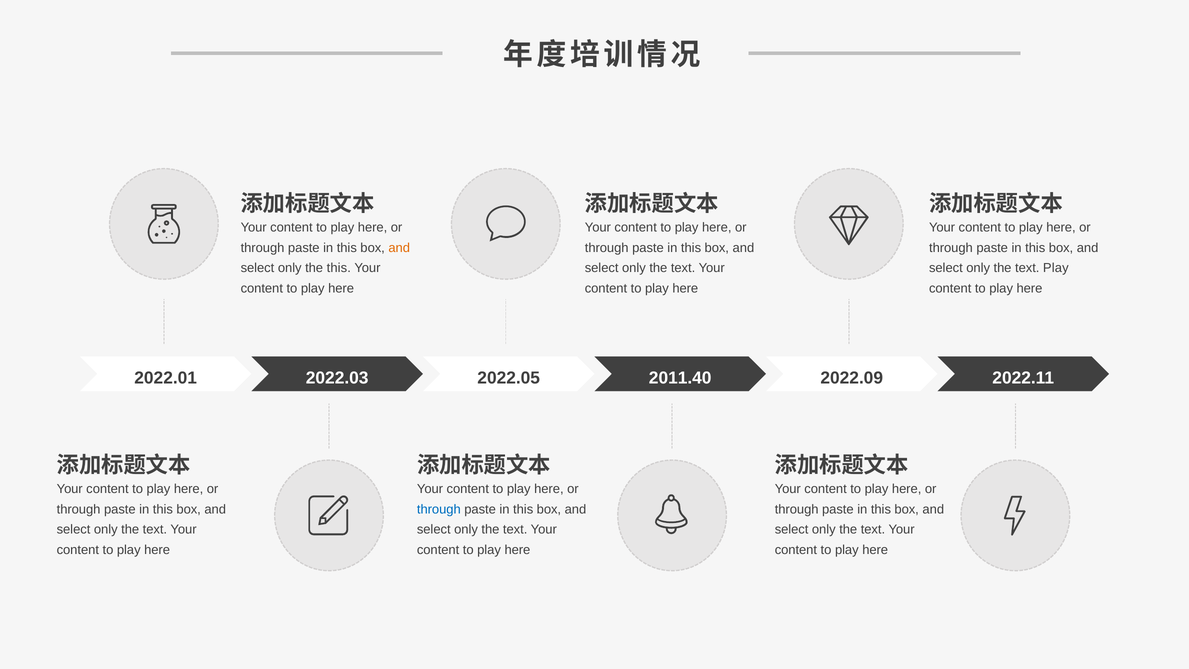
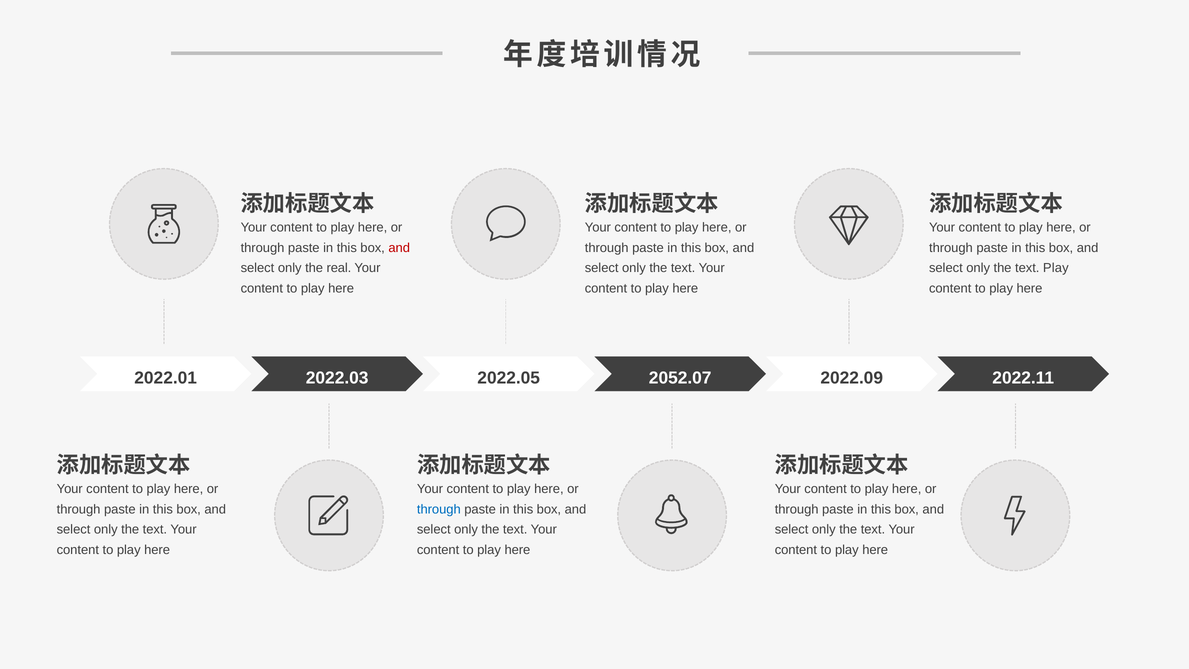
and colour: orange -> red (399, 248)
the this: this -> real (339, 268)
2011.40: 2011.40 -> 2052.07 (680, 378)
